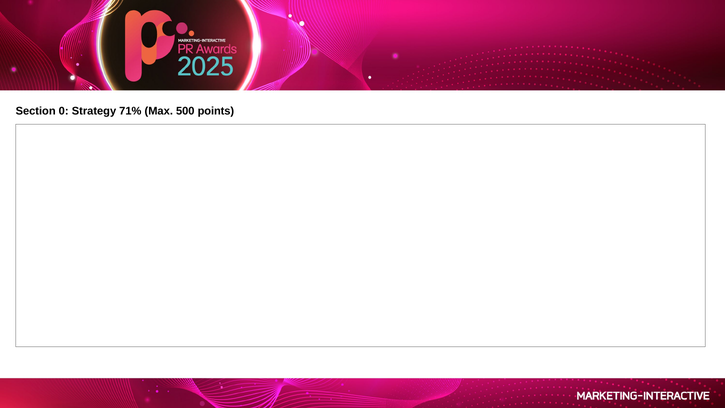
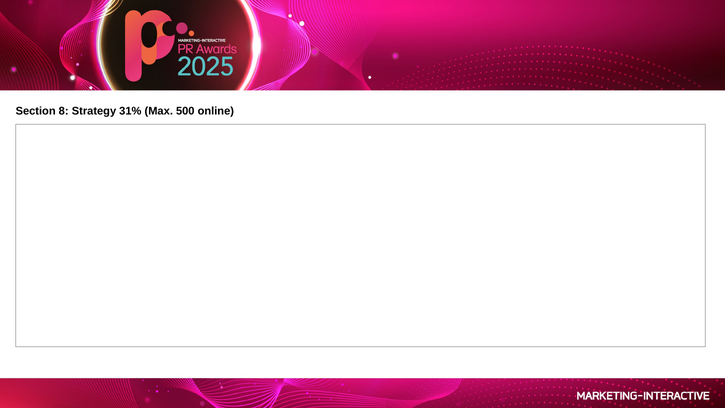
0: 0 -> 8 (64, 111)
71%: 71% -> 31% (130, 111)
points: points -> online (216, 111)
